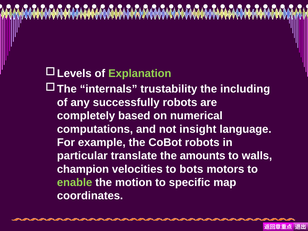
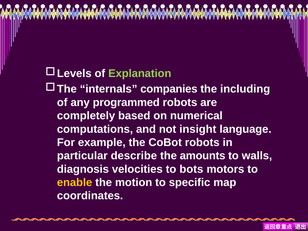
trustability: trustability -> companies (169, 89)
successfully: successfully -> programmed (126, 102)
translate: translate -> describe (134, 156)
champion: champion -> diagnosis (83, 169)
enable colour: light green -> yellow (75, 182)
